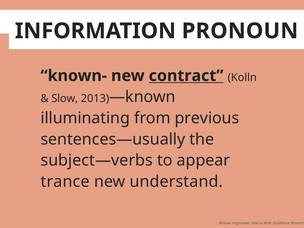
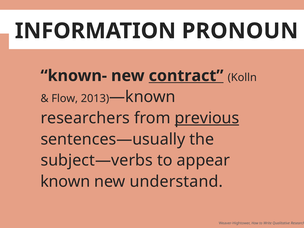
Slow: Slow -> Flow (65, 99)
illuminating: illuminating -> researchers (85, 118)
previous underline: none -> present (207, 118)
trance: trance -> known (65, 182)
